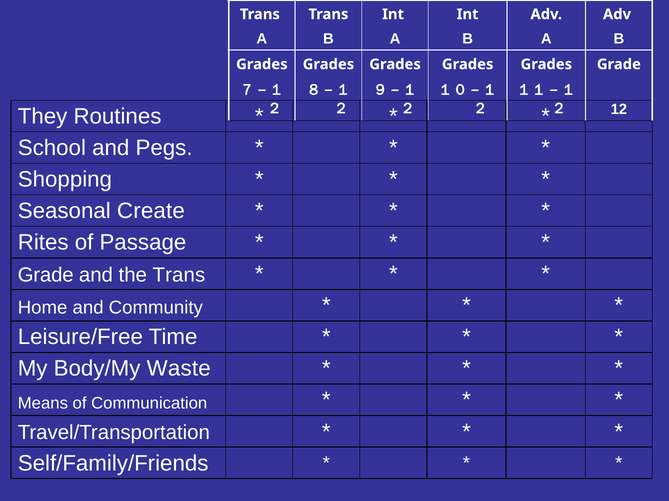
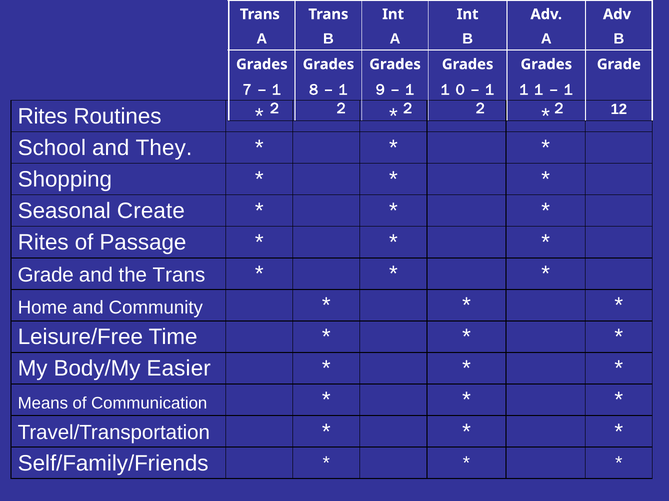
They: They -> Rites (43, 117)
Pegs: Pegs -> They (164, 148)
Waste: Waste -> Easier (179, 369)
